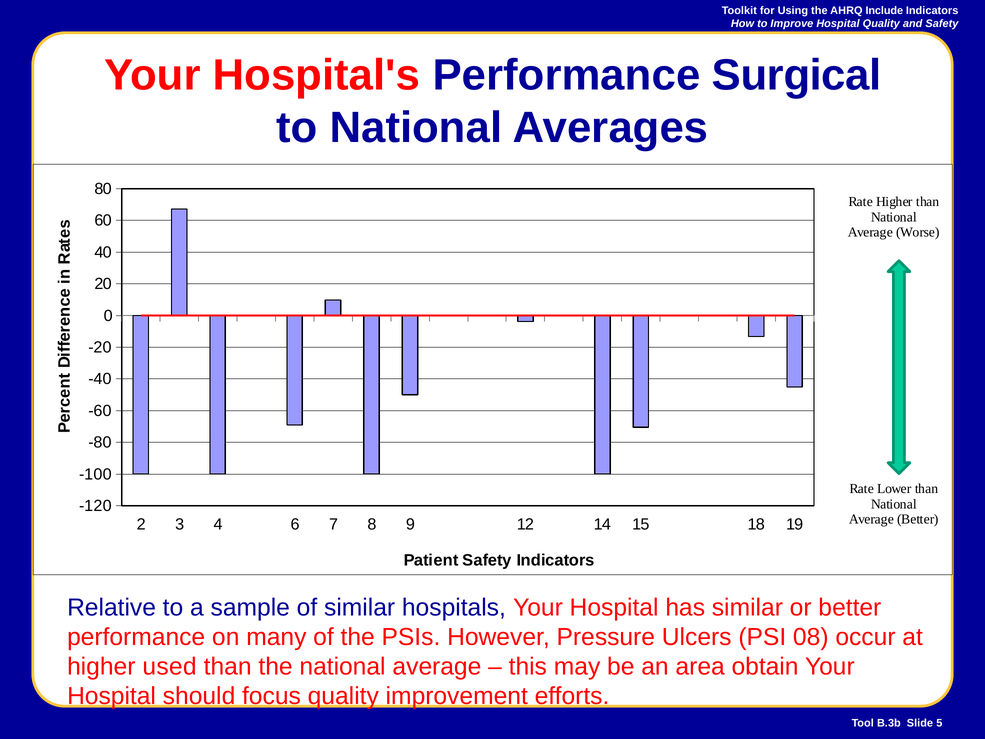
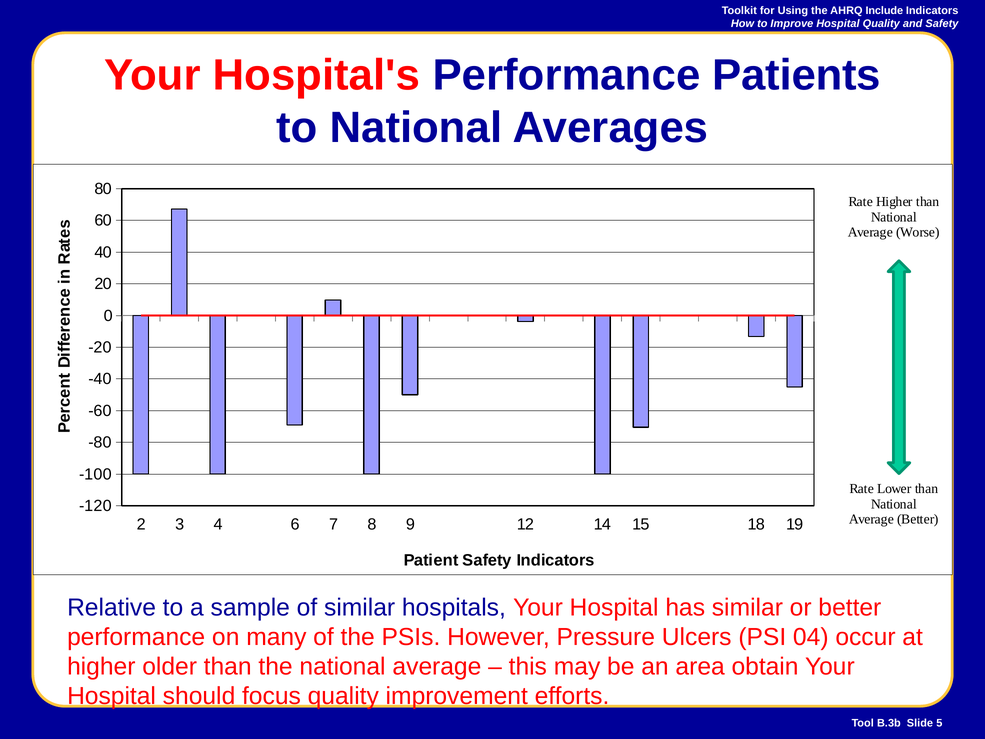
Surgical: Surgical -> Patients (797, 75)
08: 08 -> 04 (811, 637)
used: used -> older (170, 666)
